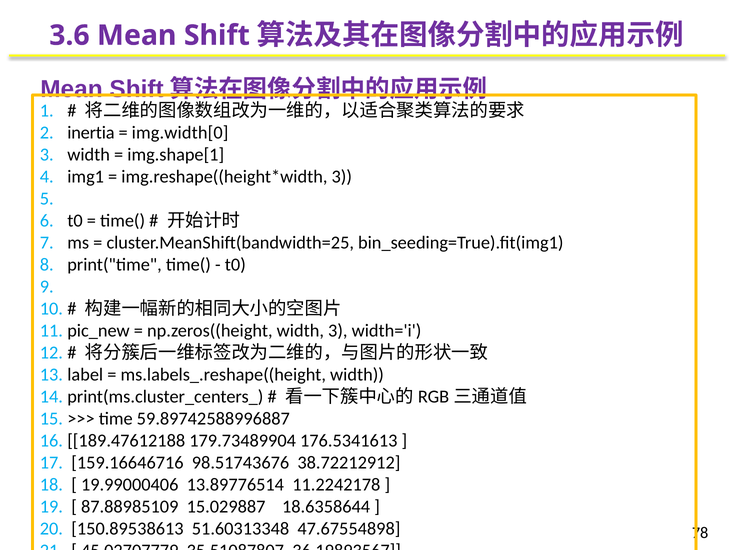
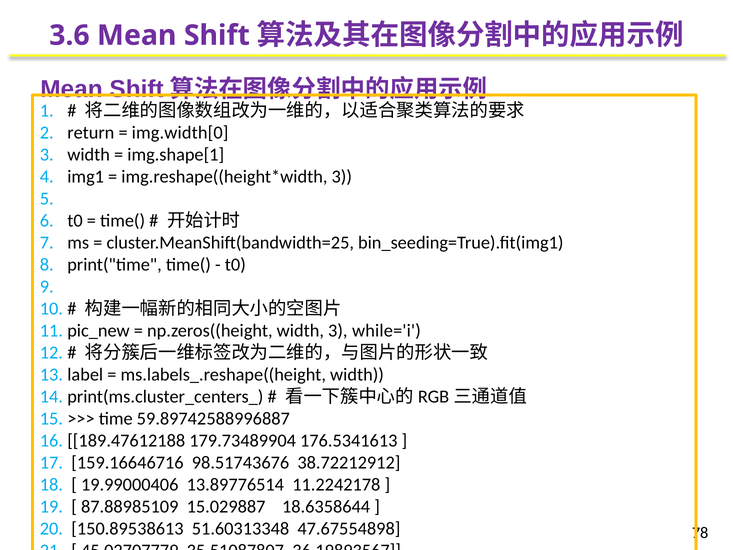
inertia: inertia -> return (91, 133)
width='i: width='i -> while='i (386, 331)
